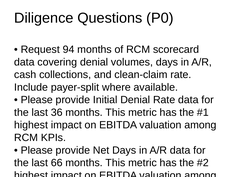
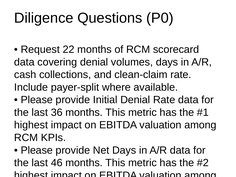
94: 94 -> 22 (69, 49)
66: 66 -> 46 (57, 163)
